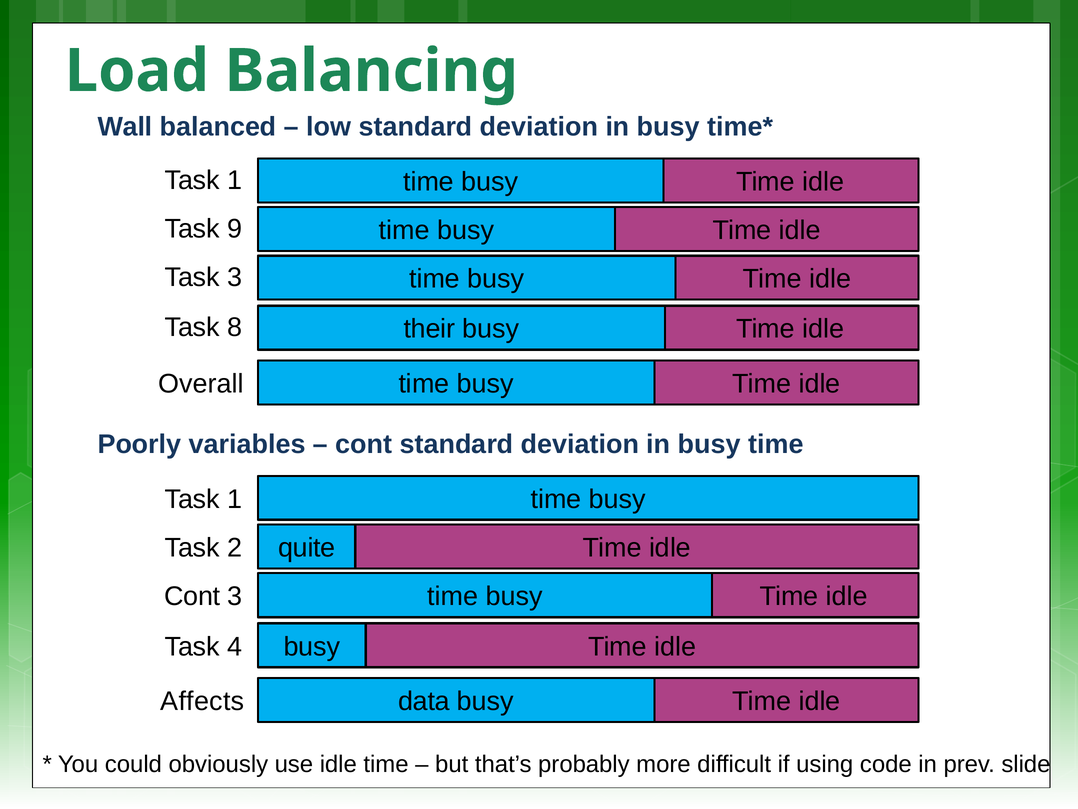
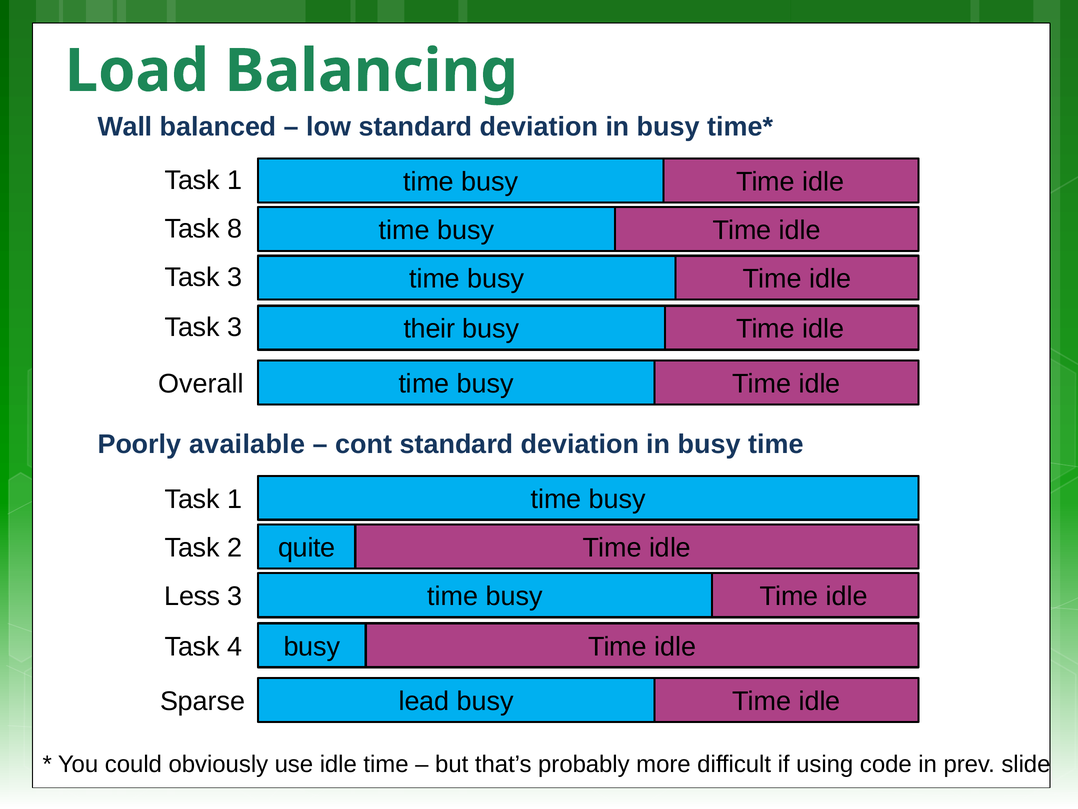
9: 9 -> 8 (235, 229)
8: 8 -> 3 (235, 327)
variables: variables -> available (247, 444)
Cont: Cont -> Less (192, 596)
Affects: Affects -> Sparse (203, 701)
data: data -> lead (424, 701)
